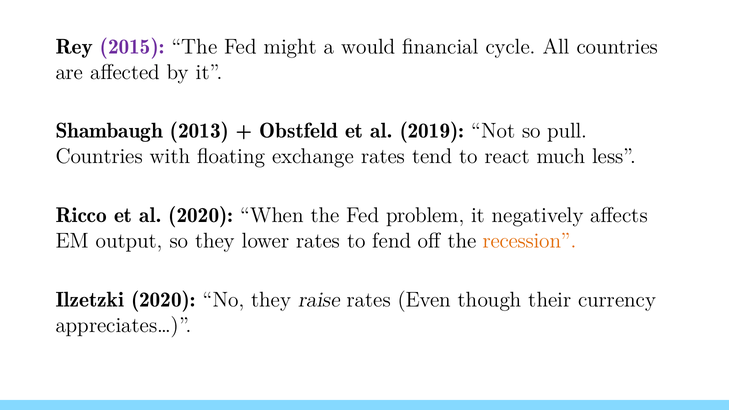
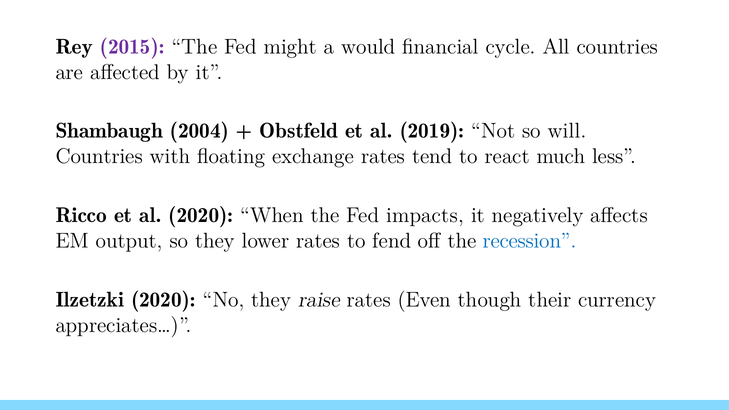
2013: 2013 -> 2004 (199, 131)
pull: pull -> will (567, 131)
problem: problem -> impacts (425, 215)
recession colour: orange -> blue (530, 241)
